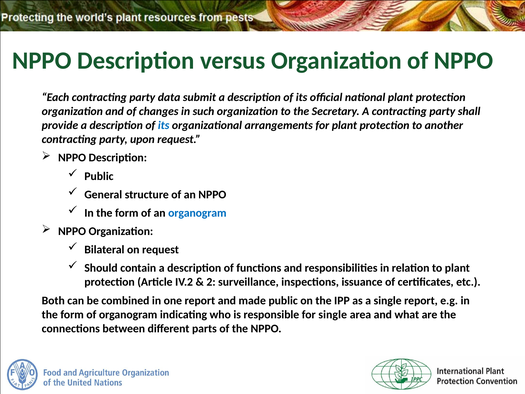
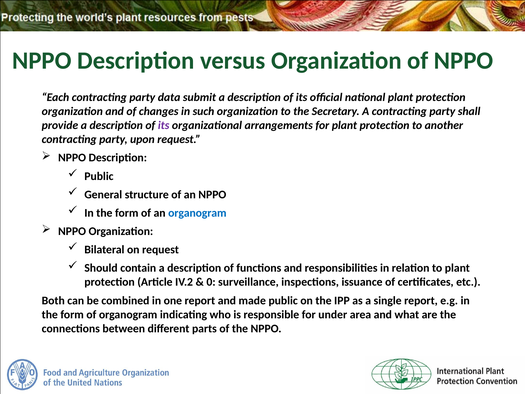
its colour: blue -> purple (164, 125)
2: 2 -> 0 (211, 282)
for single: single -> under (333, 314)
